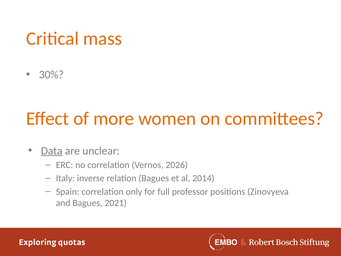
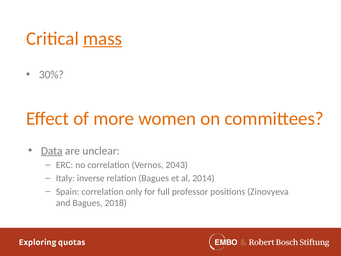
mass underline: none -> present (103, 39)
2026: 2026 -> 2043 (177, 165)
2021: 2021 -> 2018 (116, 203)
